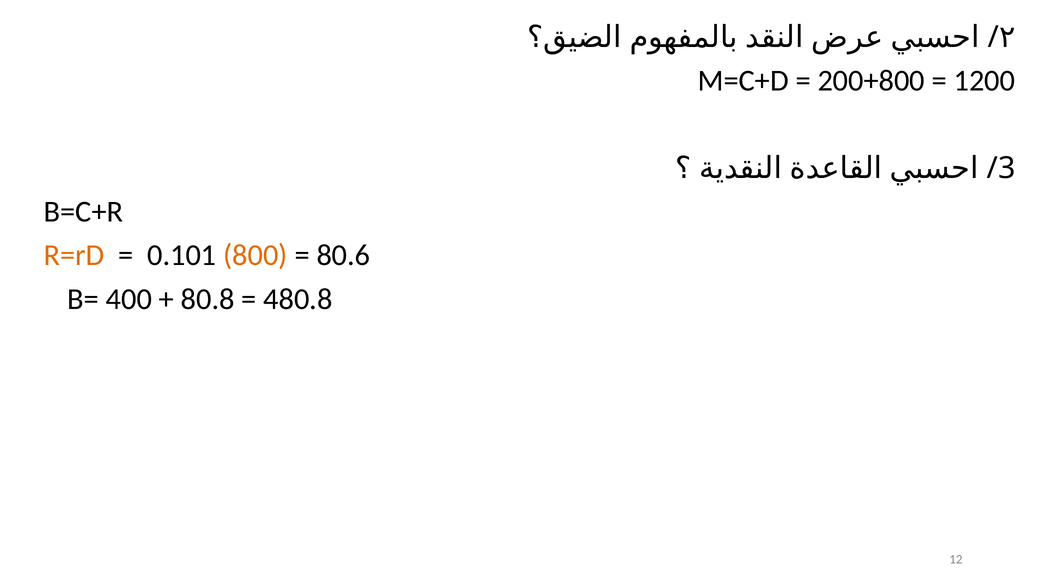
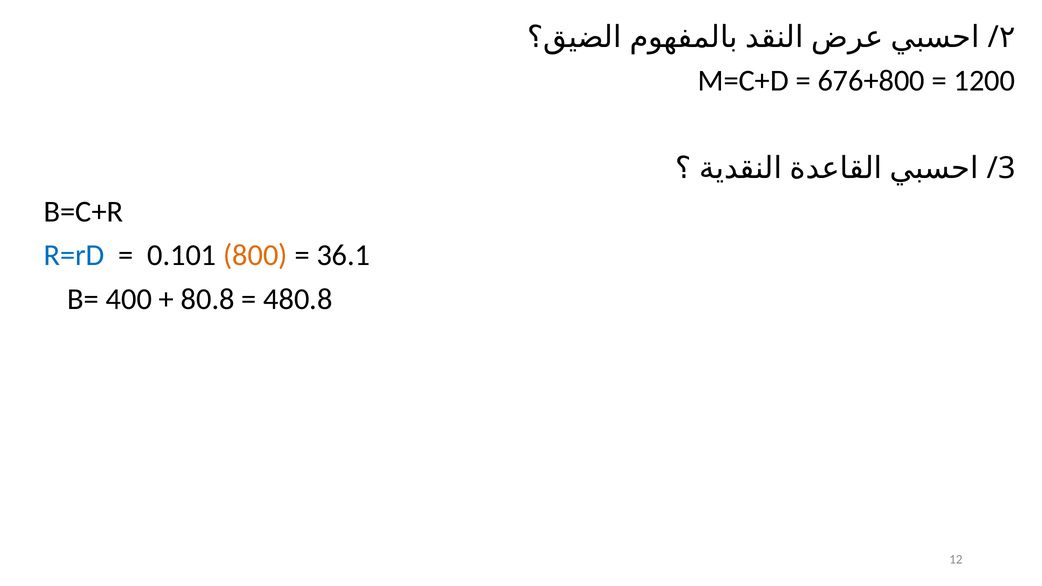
200+800: 200+800 -> 676+800 (871, 81)
R=rD colour: orange -> blue (74, 255)
80.6: 80.6 -> 36.1 (343, 255)
